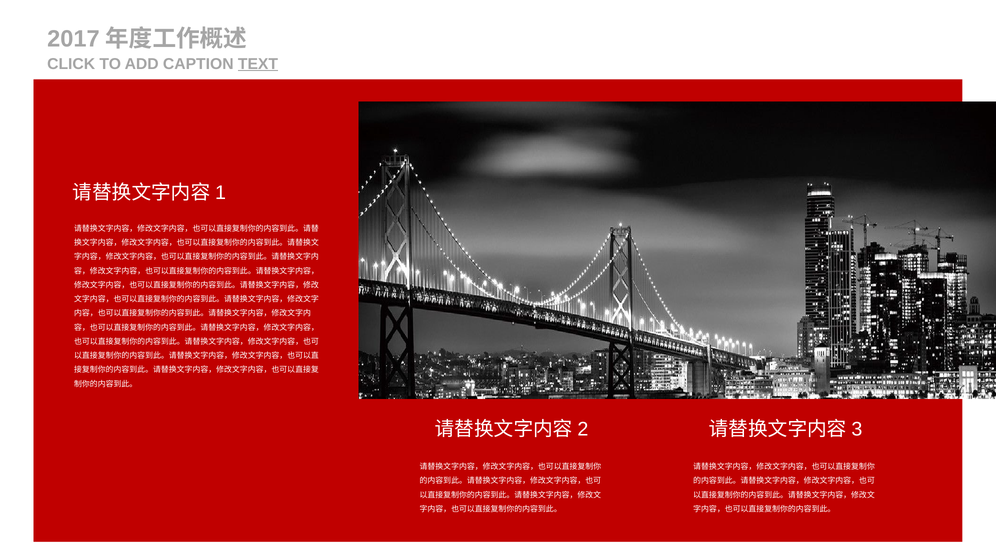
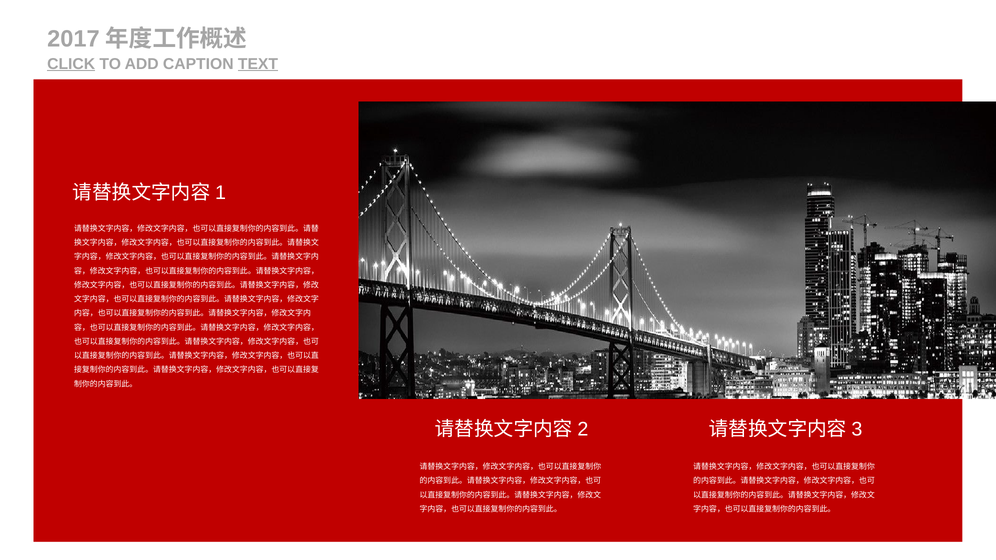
CLICK underline: none -> present (71, 64)
